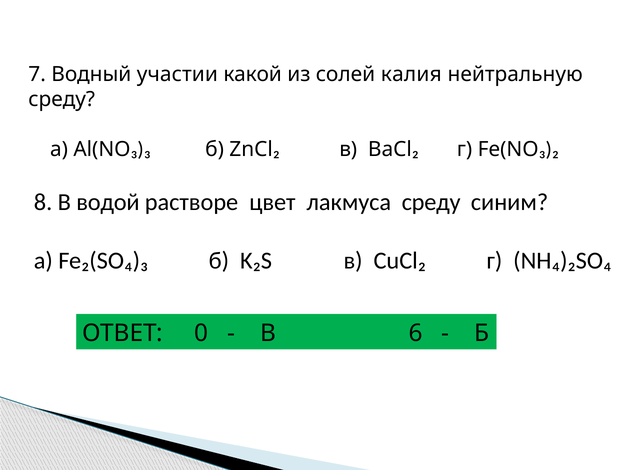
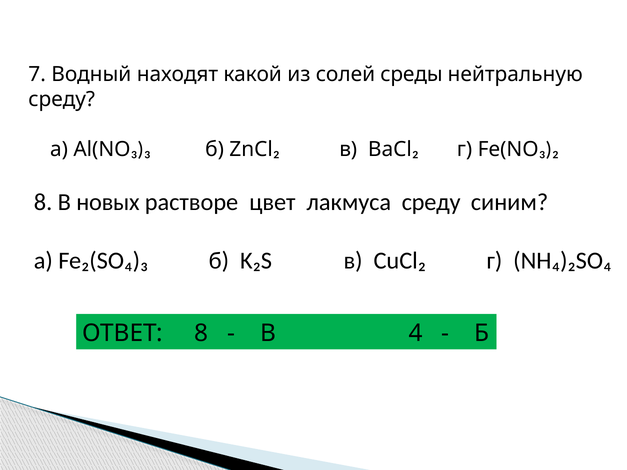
участии: участии -> находят (177, 74)
калия: калия -> среды (411, 74)
водой: водой -> новых (108, 202)
ОТВЕТ 0: 0 -> 8 (201, 334)
6: 6 -> 4 (416, 334)
